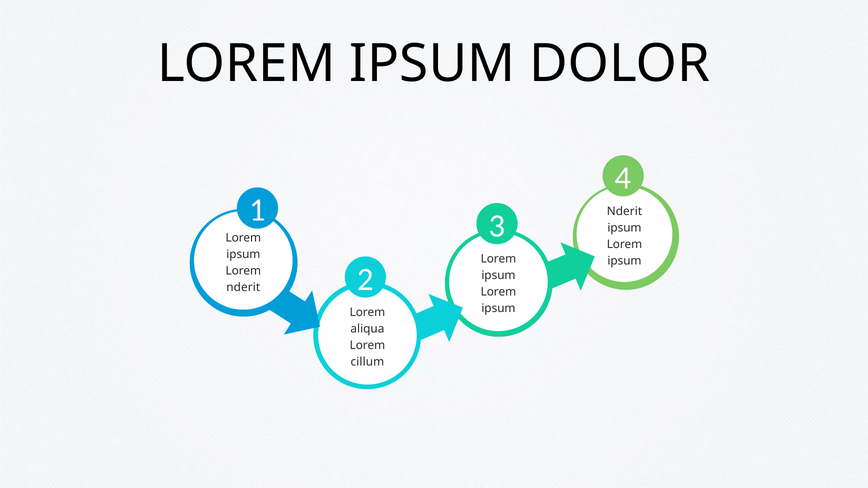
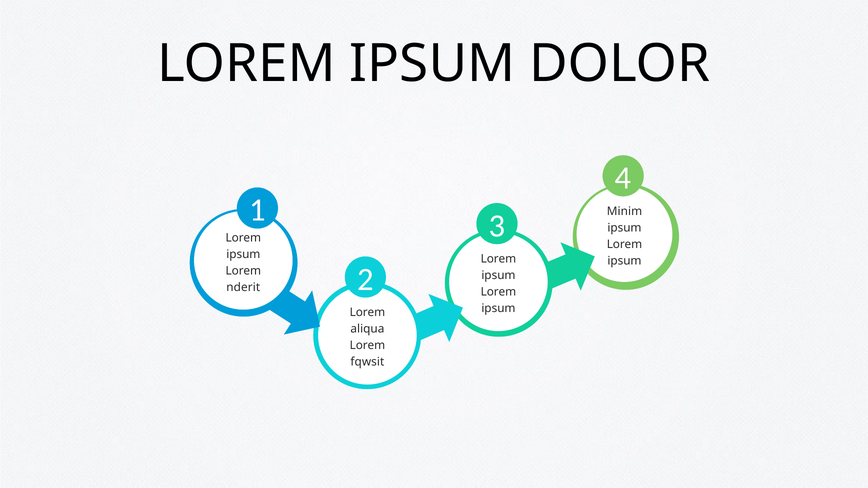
Nderit: Nderit -> Minim (624, 211)
cillum: cillum -> fqwsit (367, 362)
